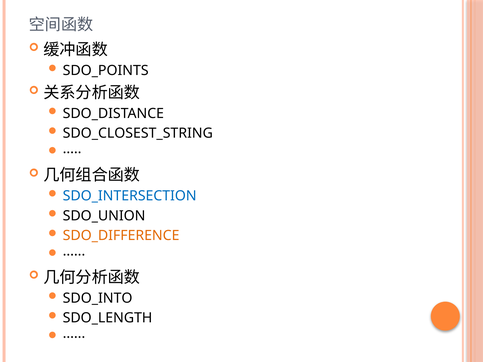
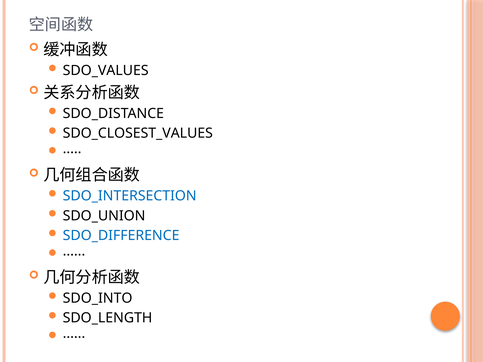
SDO_POINTS: SDO_POINTS -> SDO_VALUES (106, 71)
SDO_CLOSEST_STRING: SDO_CLOSEST_STRING -> SDO_CLOSEST_VALUES (138, 133)
SDO_DIFFERENCE colour: orange -> blue (121, 236)
